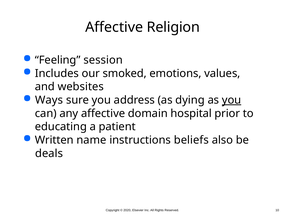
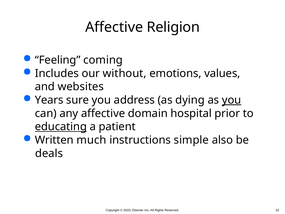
session: session -> coming (103, 60)
smoked: smoked -> without (125, 73)
Ways: Ways -> Years (49, 100)
educating underline: none -> present (61, 127)
name: name -> much (91, 140)
beliefs: beliefs -> simple (191, 140)
